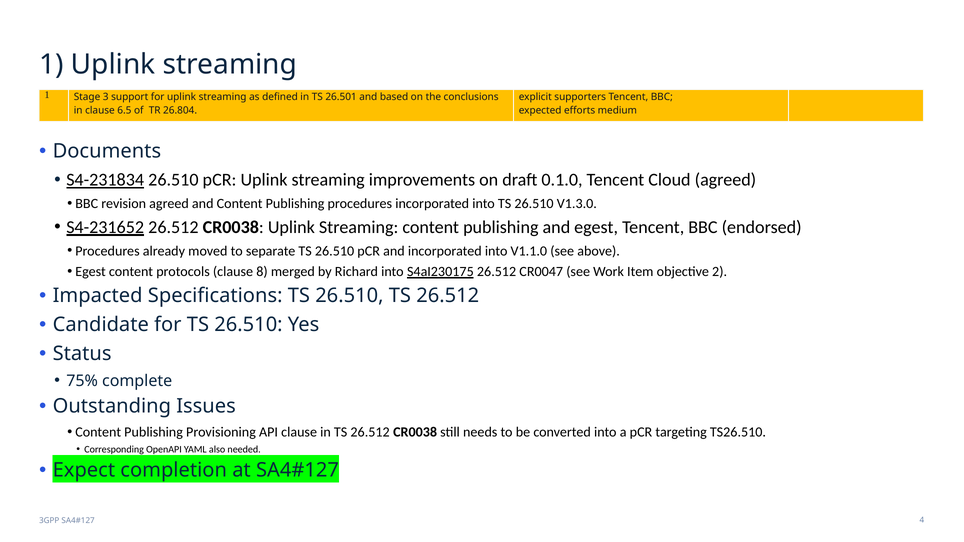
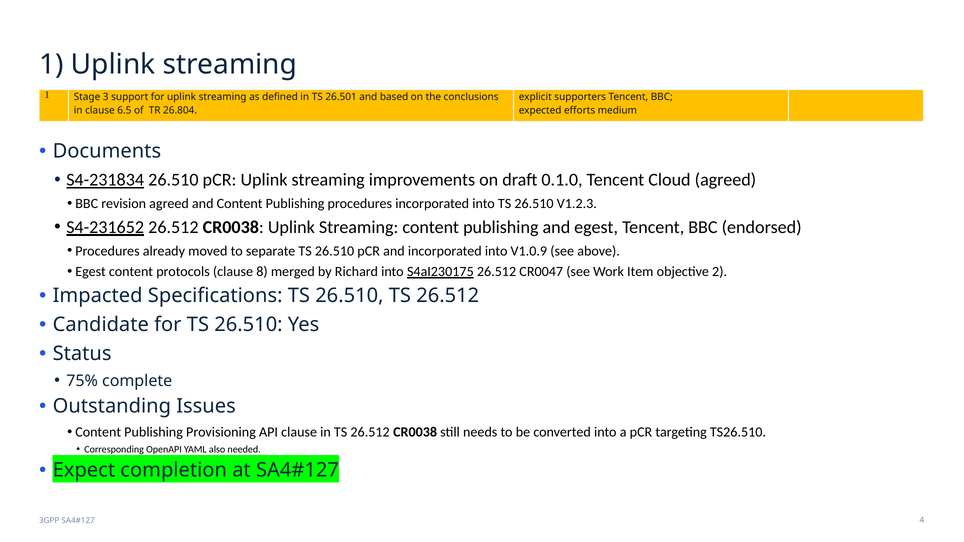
V1.3.0: V1.3.0 -> V1.2.3 (577, 204)
V1.1.0: V1.1.0 -> V1.0.9 (529, 251)
